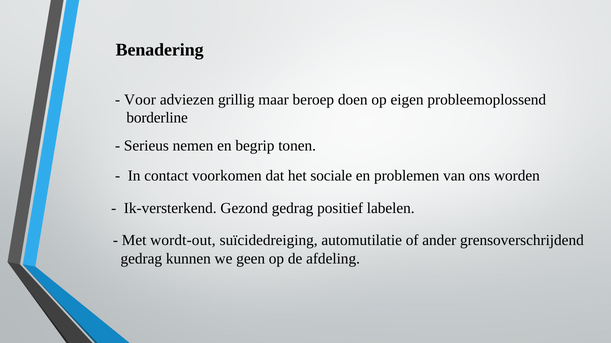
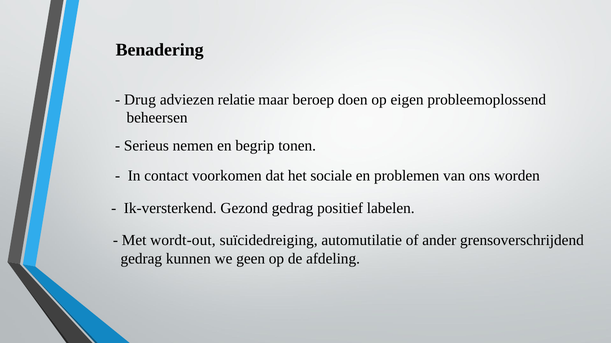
Voor: Voor -> Drug (140, 100)
grillig: grillig -> relatie (236, 100)
borderline: borderline -> beheersen (157, 118)
